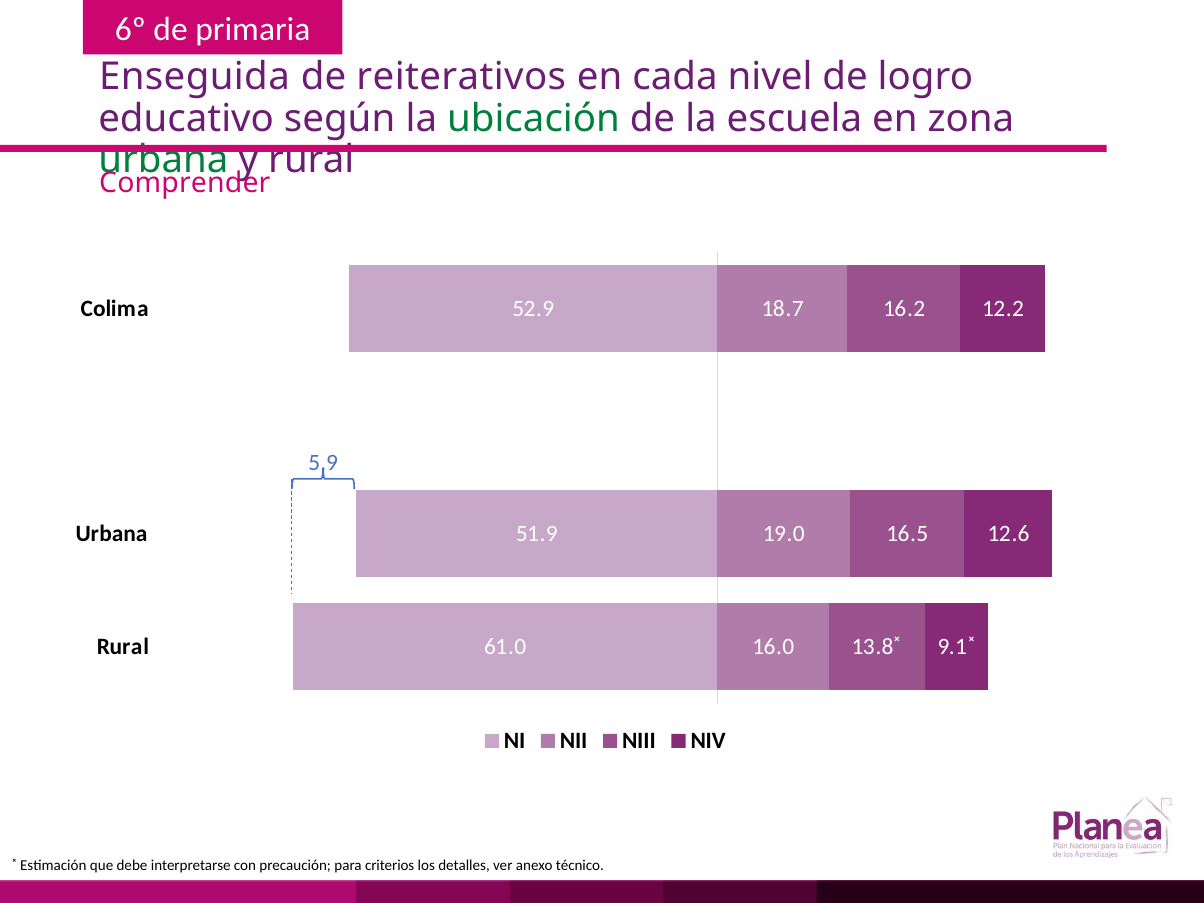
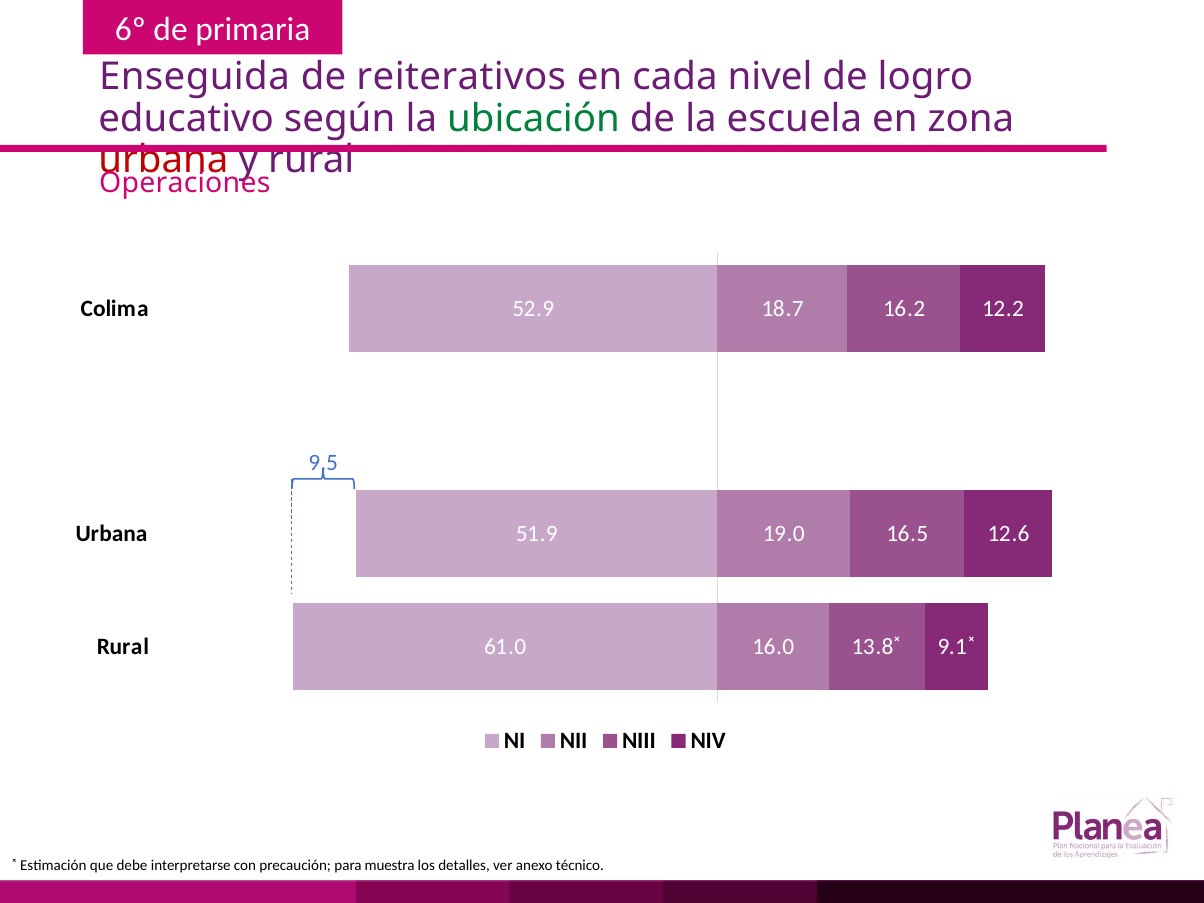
urbana colour: green -> red (163, 160)
Comprender: Comprender -> Operaciones (185, 183)
5.9: 5.9 -> 9.5 (323, 463)
criterios: criterios -> muestra (390, 865)
